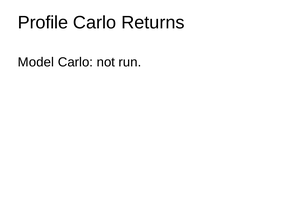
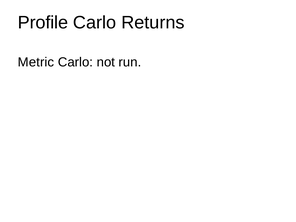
Model: Model -> Metric (36, 62)
